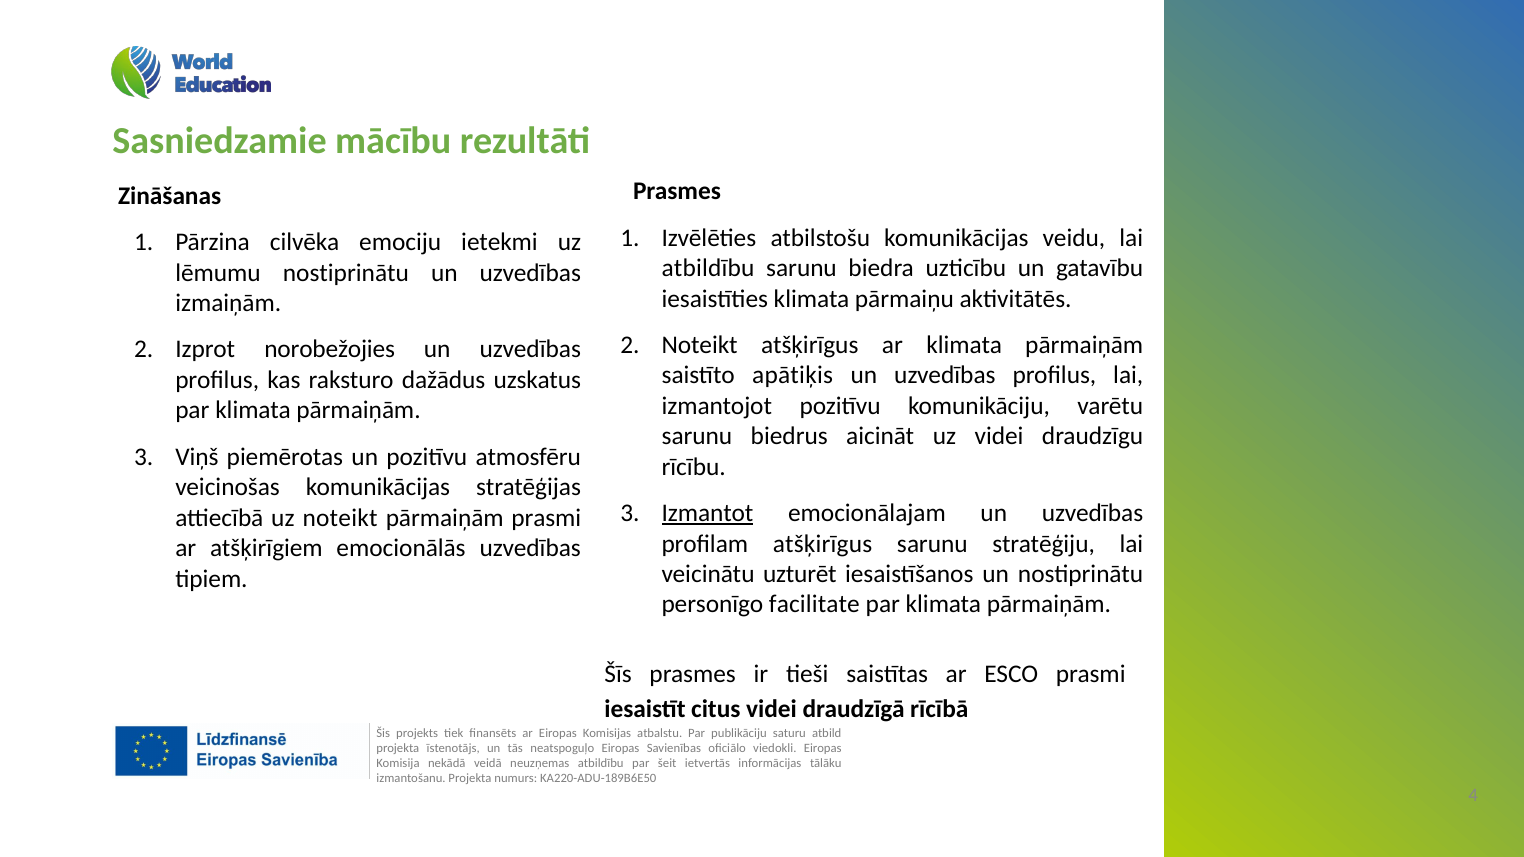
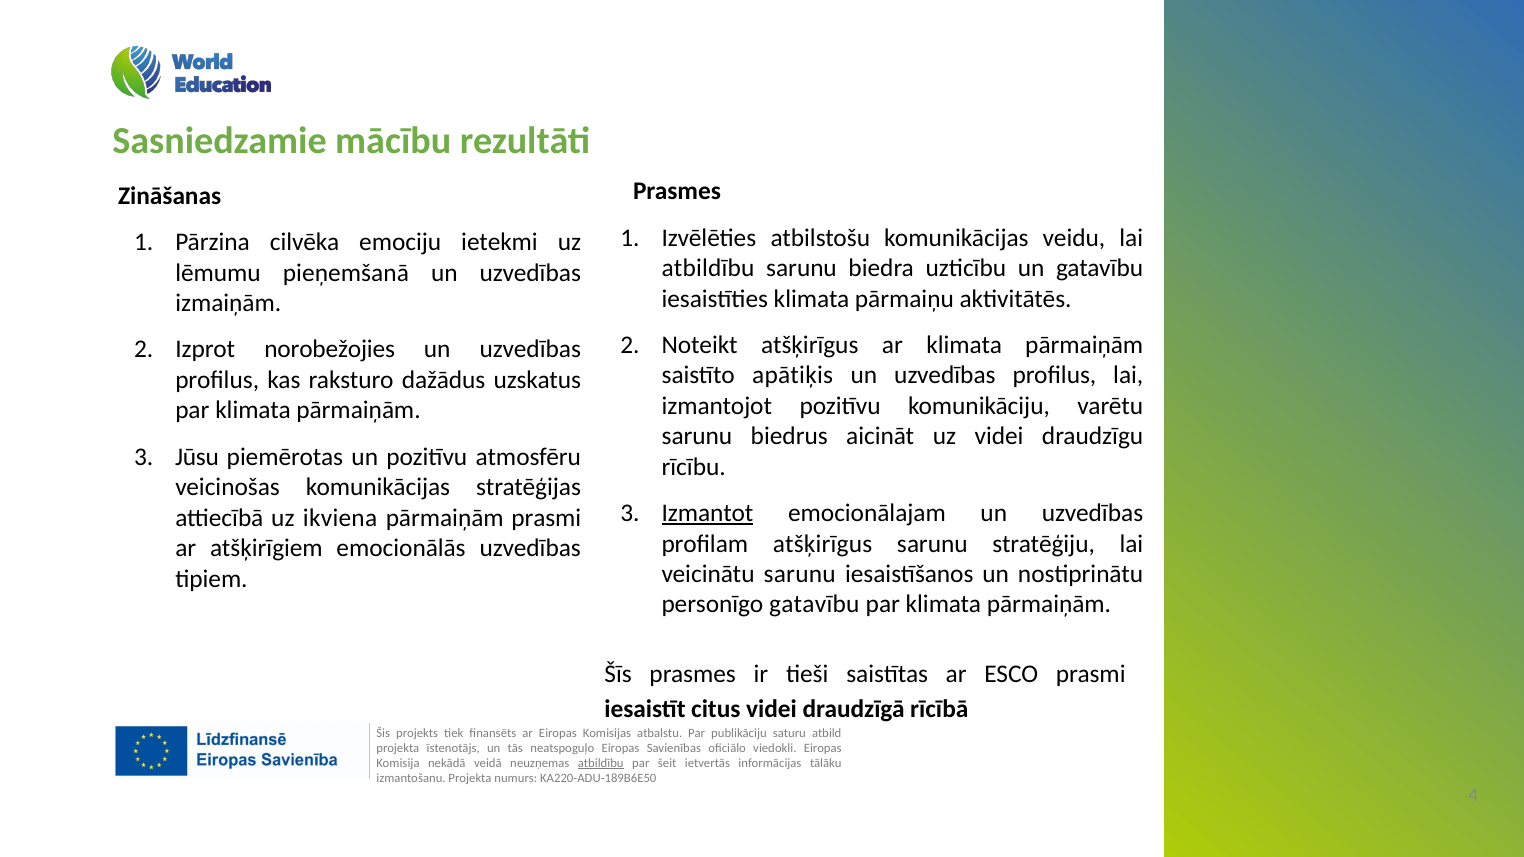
lēmumu nostiprinātu: nostiprinātu -> pieņemšanā (346, 273)
Viņš: Viņš -> Jūsu (197, 457)
uz noteikt: noteikt -> ikviena (340, 518)
veicinātu uzturēt: uzturēt -> sarunu (800, 574)
personīgo facilitate: facilitate -> gatavību (814, 605)
atbildību underline: none -> present (601, 763)
